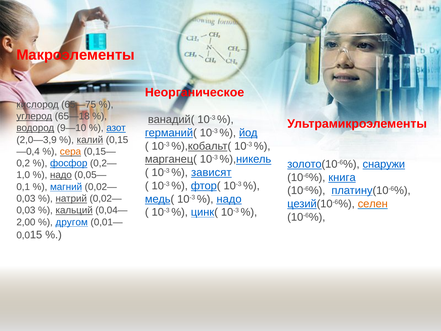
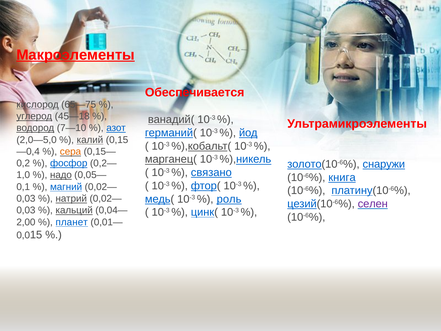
Макроэлементы underline: none -> present (76, 55)
Неорганическое: Неорганическое -> Обеспечивается (195, 92)
65—18: 65—18 -> 45—18 (72, 116)
9—10: 9—10 -> 7—10 (72, 128)
2,0—3,9: 2,0—3,9 -> 2,0—5,0 (37, 140)
зависят: зависят -> связано (211, 172)
надо: надо -> роль (229, 199)
селен colour: orange -> purple (373, 204)
другом: другом -> планет (72, 222)
